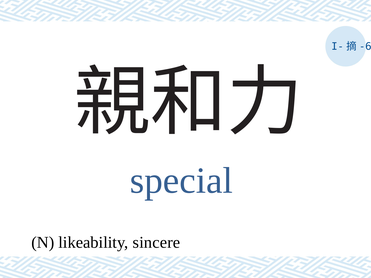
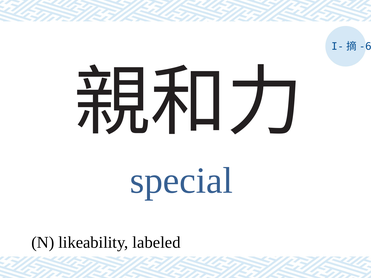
sincere: sincere -> labeled (157, 243)
